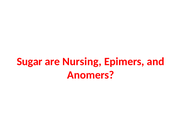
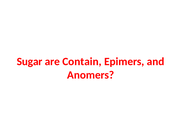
Nursing: Nursing -> Contain (82, 62)
